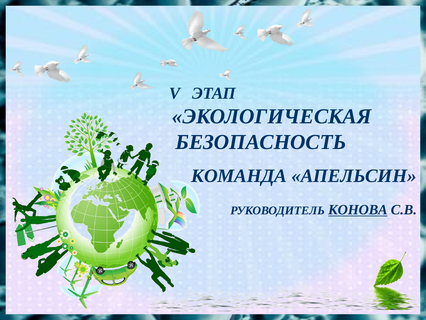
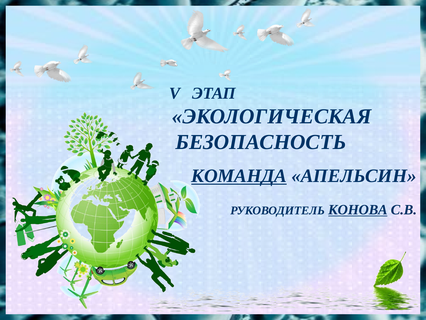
КОМАНДА underline: none -> present (239, 176)
